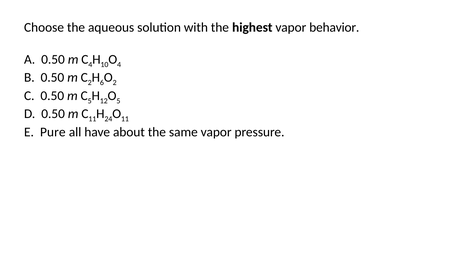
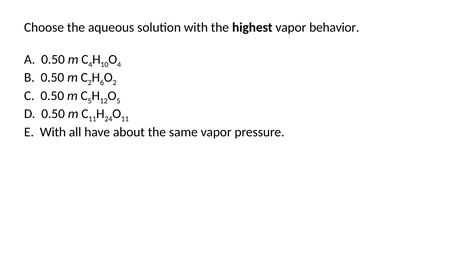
E Pure: Pure -> With (53, 132)
